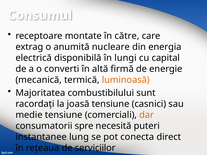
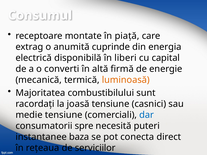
către: către -> piaţă (127, 36)
nucleare: nucleare -> cuprinde (111, 47)
lungi: lungi -> liberi (126, 58)
dar colour: orange -> blue (147, 115)
lung: lung -> baza (79, 137)
